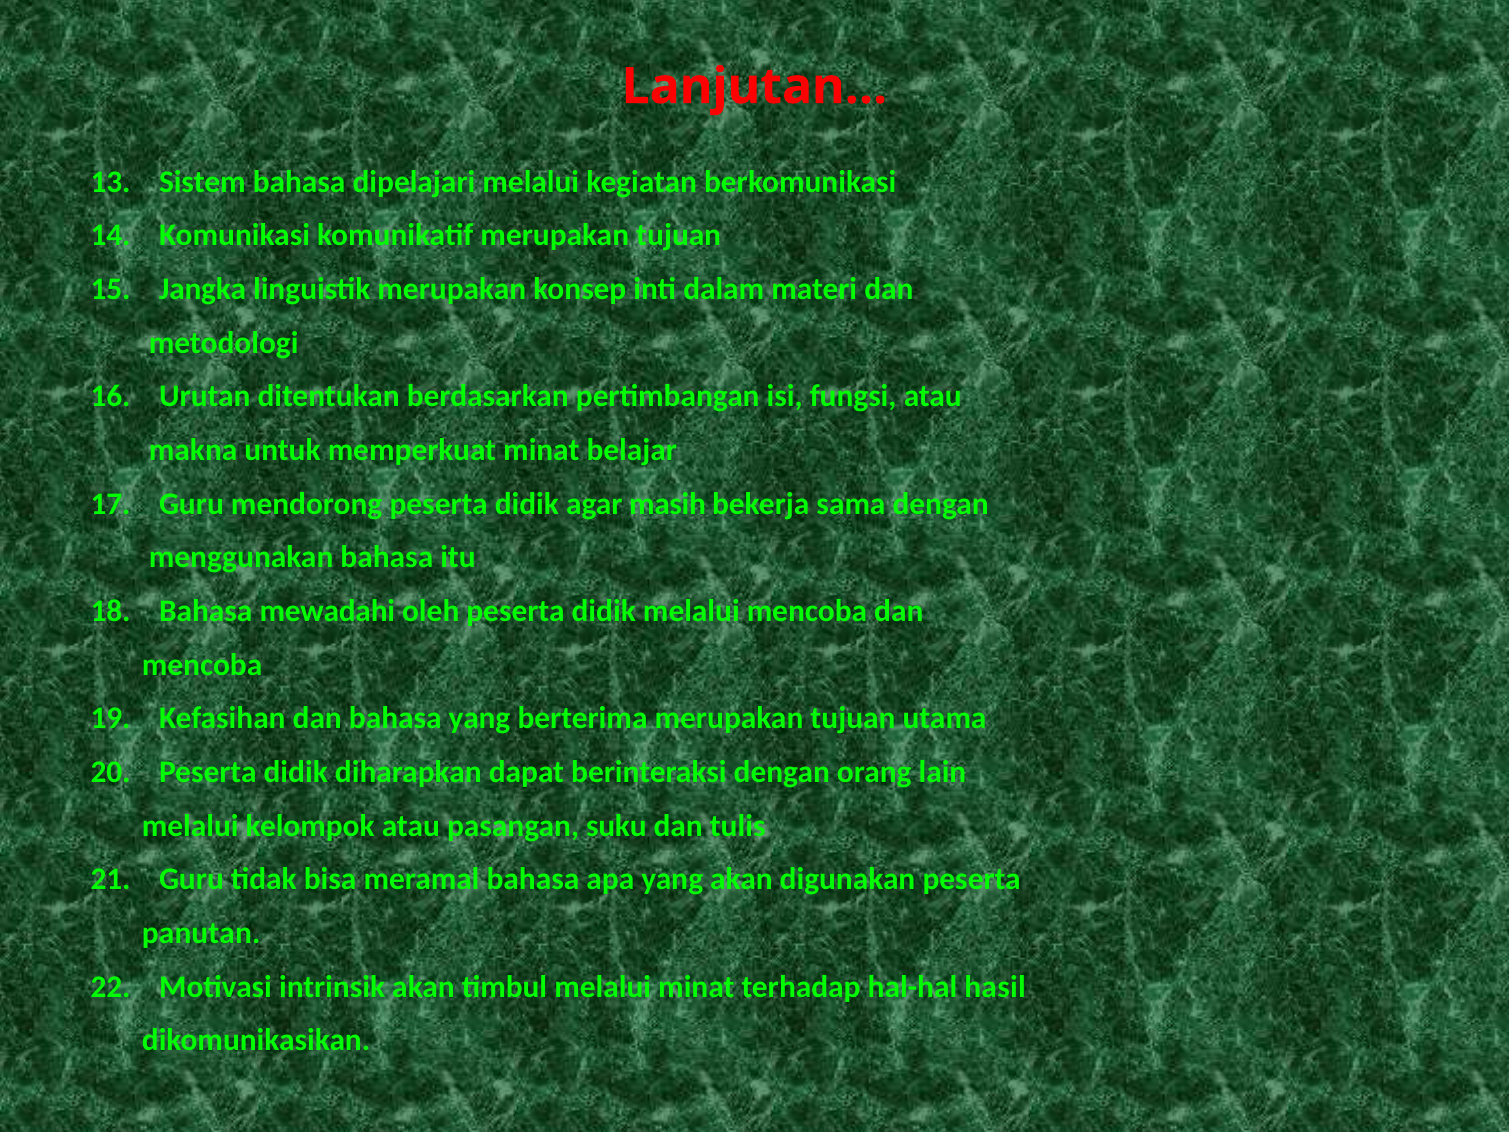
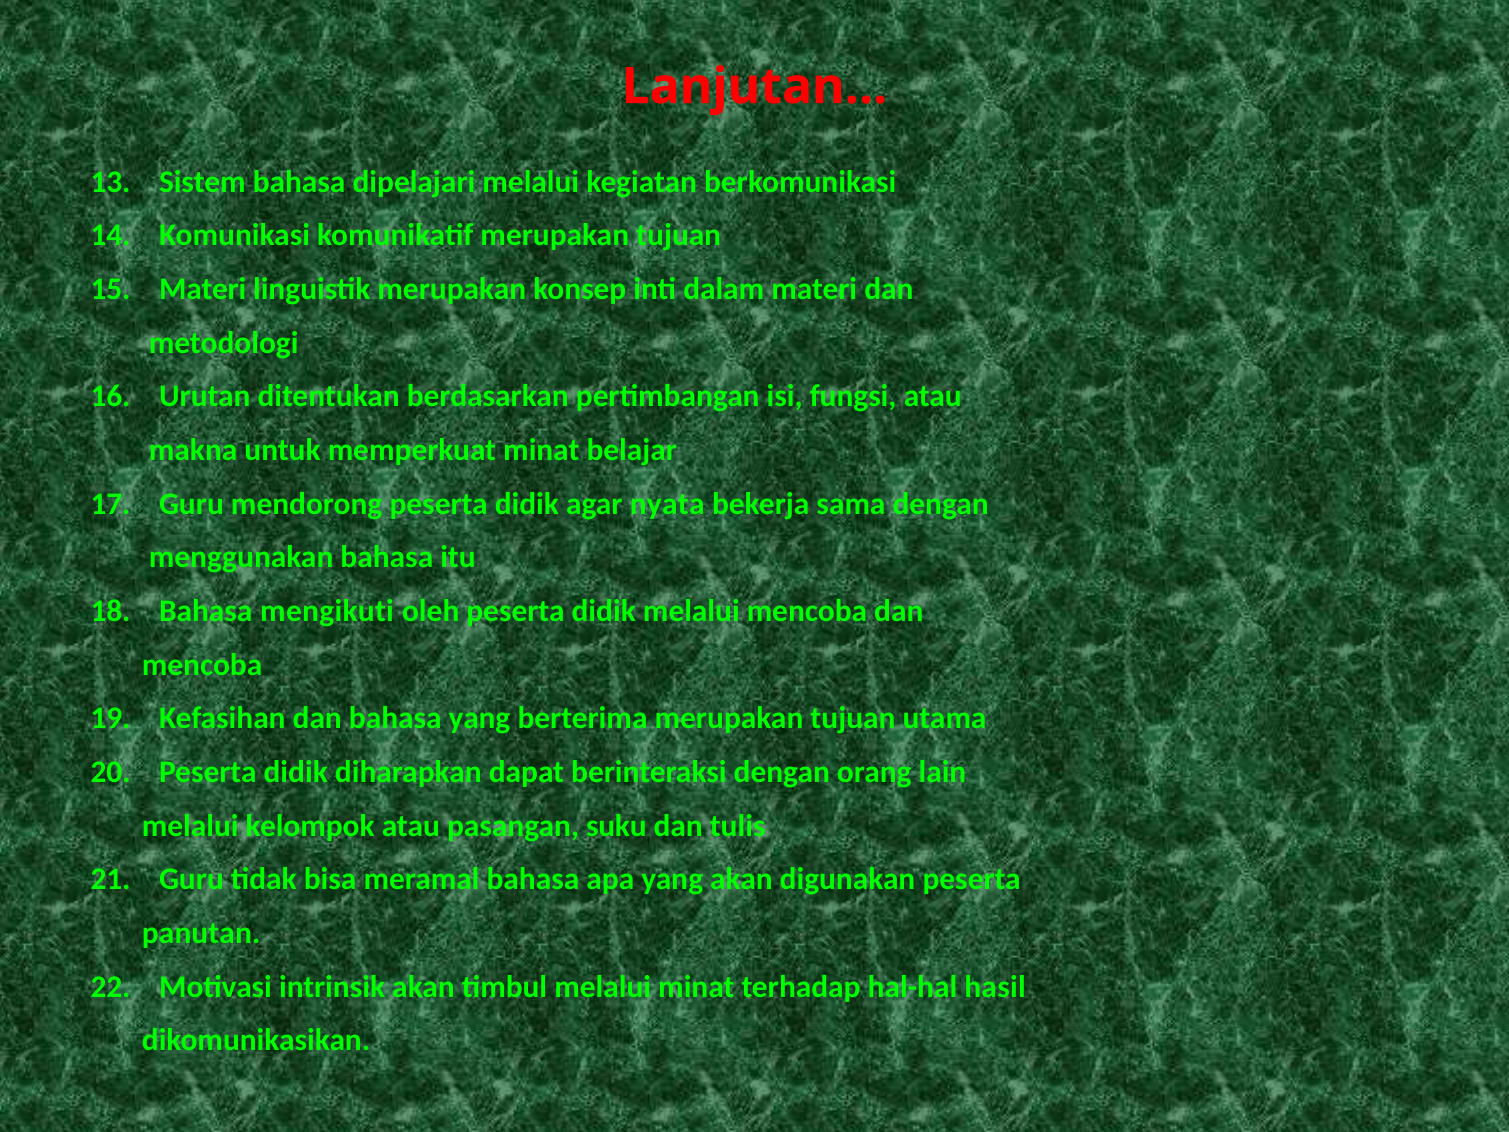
15 Jangka: Jangka -> Materi (203, 289)
masih: masih -> nyata (667, 504)
mewadahi: mewadahi -> mengikuti (327, 611)
